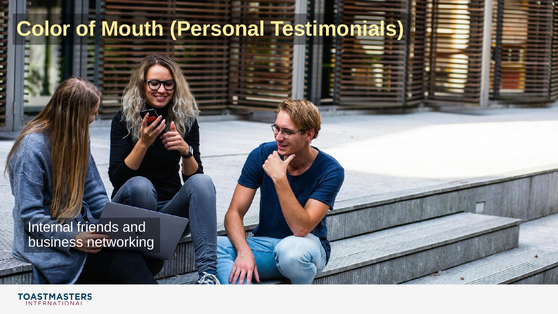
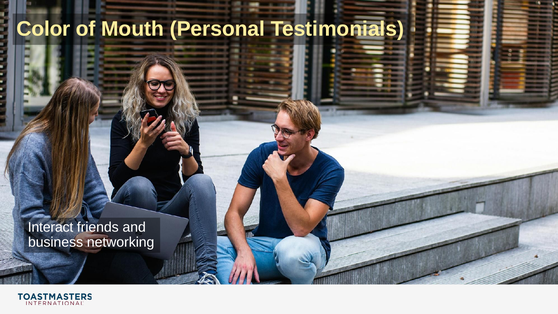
Internal: Internal -> Interact (51, 227)
